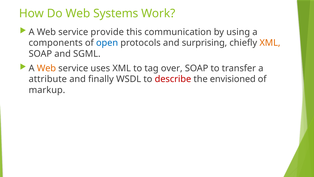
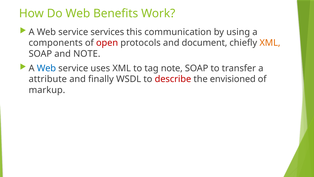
Systems: Systems -> Benefits (116, 13)
provide: provide -> services (107, 32)
open colour: blue -> red (107, 43)
surprising: surprising -> document (204, 43)
and SGML: SGML -> NOTE (87, 54)
Web colour: orange -> blue (46, 68)
tag over: over -> note (172, 68)
